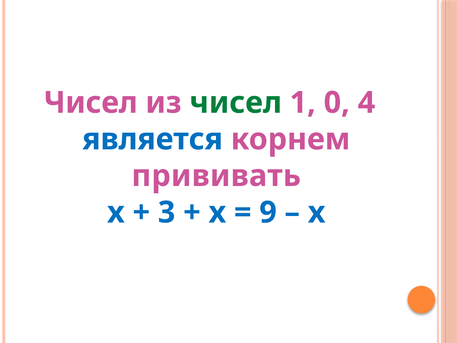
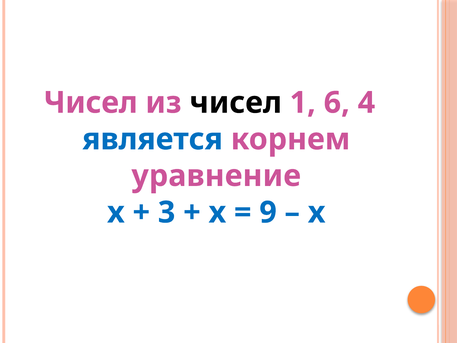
чисел colour: green -> black (236, 103)
0: 0 -> 6 (337, 103)
прививать: прививать -> уравнение (216, 176)
